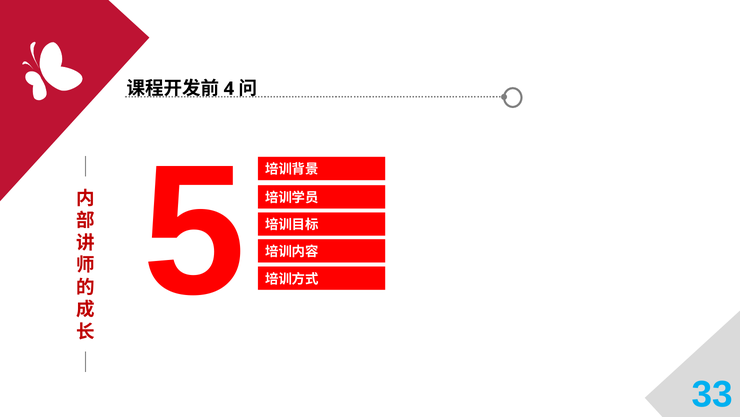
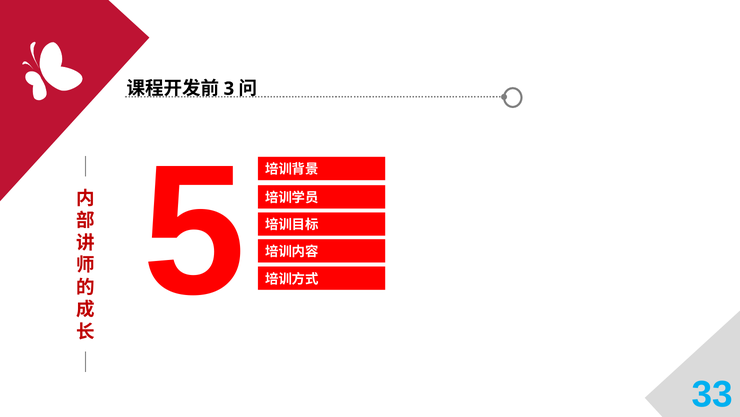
4: 4 -> 3 (229, 89)
